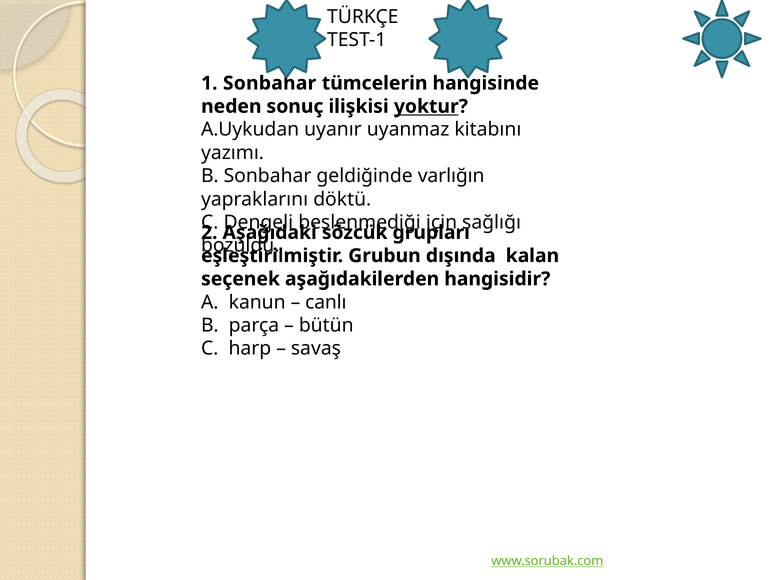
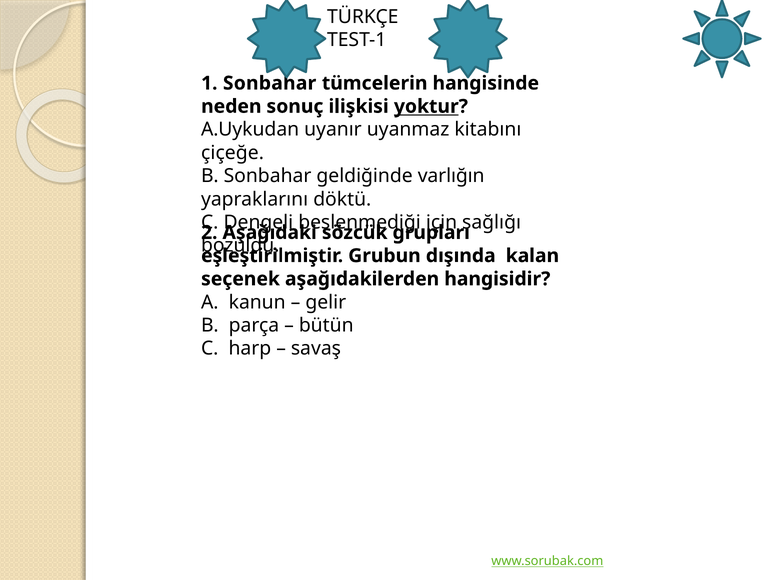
yazımı: yazımı -> çiçeğe (233, 153)
canlı: canlı -> gelir (326, 302)
